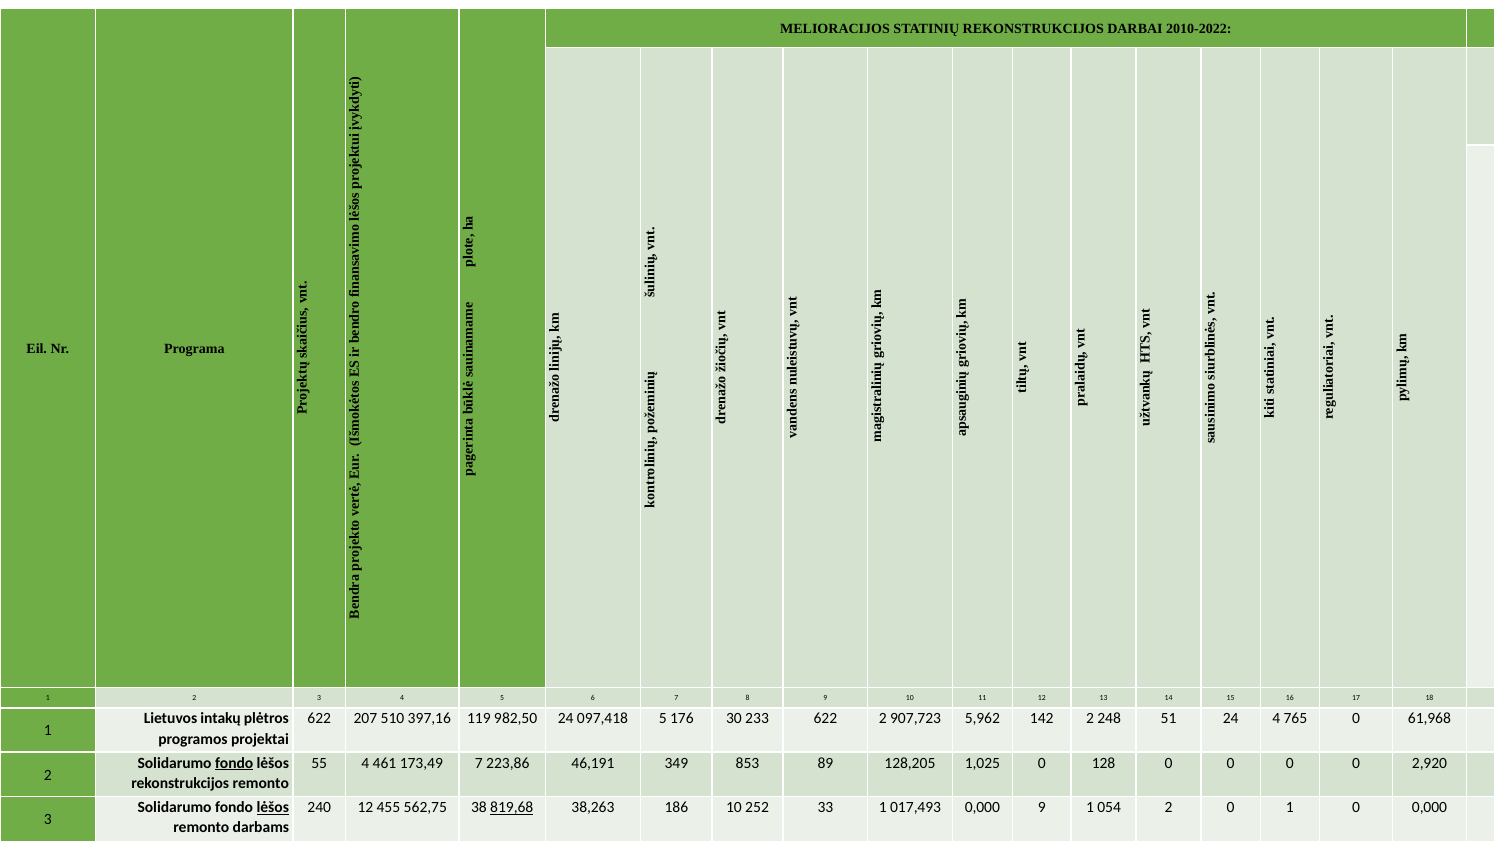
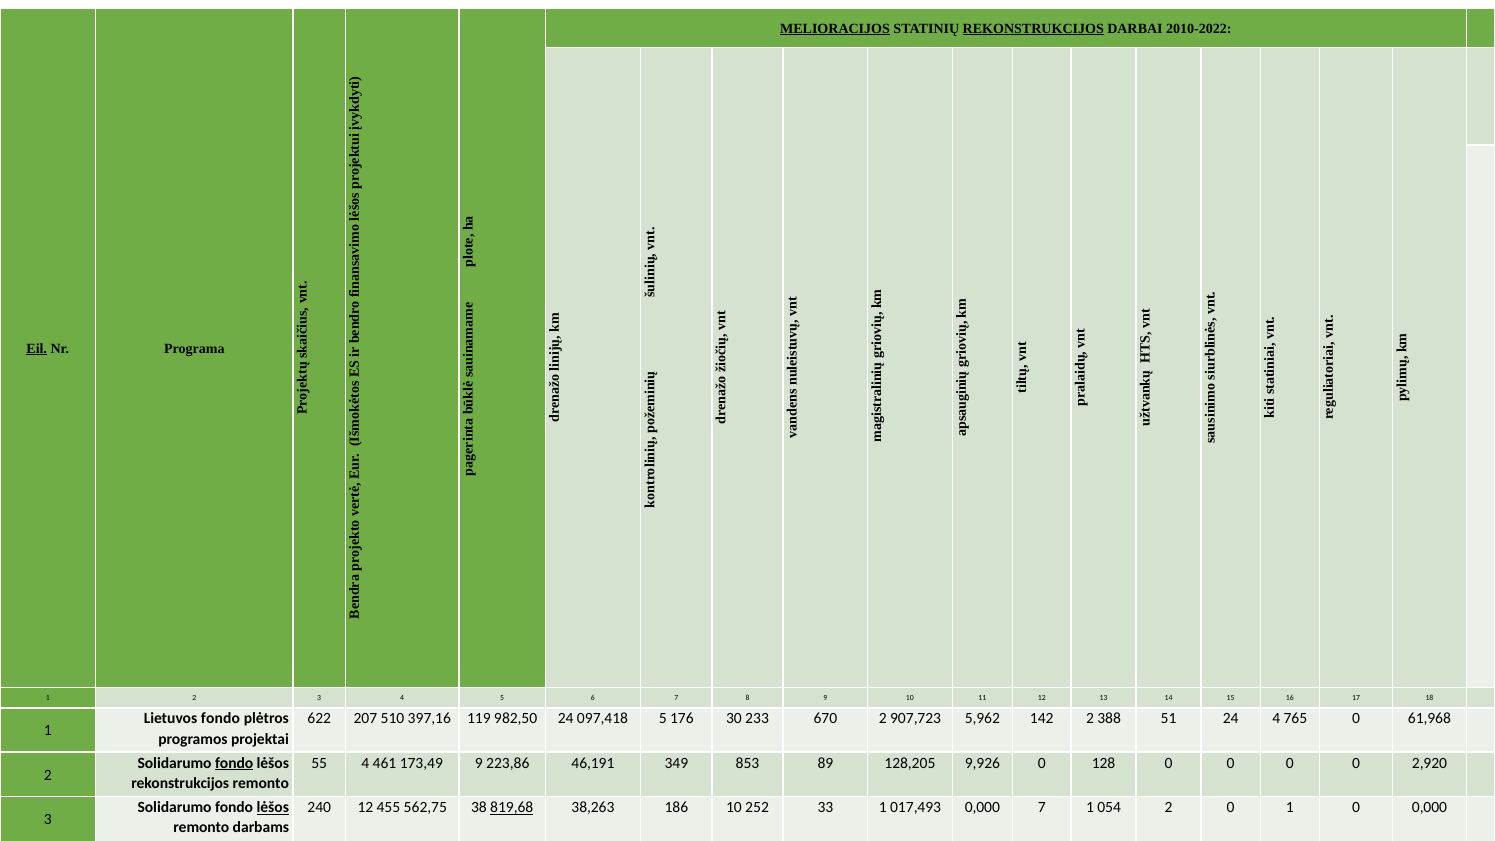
MELIORACIJOS underline: none -> present (835, 28)
REKONSTRUKCIJOS underline: none -> present (1033, 28)
Eil underline: none -> present (37, 348)
Lietuvos intakų: intakų -> fondo (220, 719)
233 622: 622 -> 670 (825, 719)
248: 248 -> 388 (1109, 719)
173,49 7: 7 -> 9 (479, 763)
1,025: 1,025 -> 9,926 (982, 763)
017,493 0,000 9: 9 -> 7 (1042, 807)
